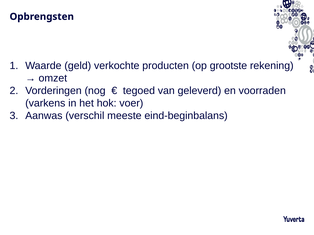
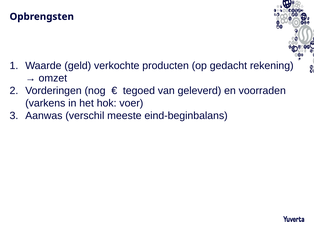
grootste: grootste -> gedacht (228, 66)
